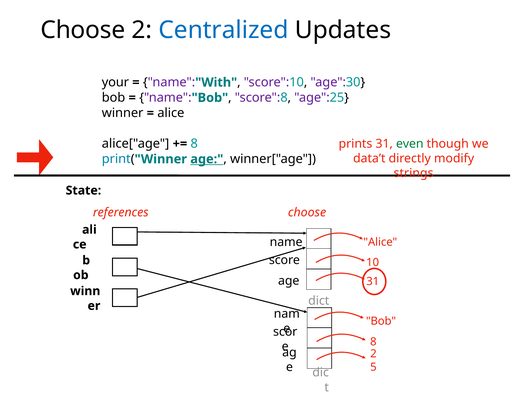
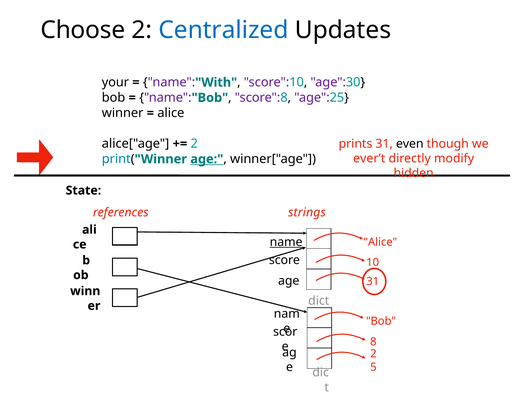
8: 8 -> 2 (194, 144)
even colour: green -> black (410, 144)
data’t: data’t -> ever’t (369, 158)
strings: strings -> hidden (414, 173)
references choose: choose -> strings (307, 212)
name underline: none -> present (286, 242)
